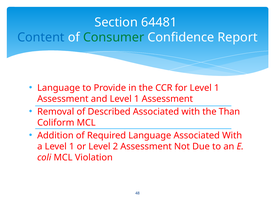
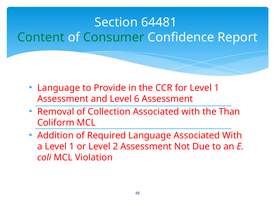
Content colour: blue -> green (41, 37)
and Level 1: 1 -> 6 (137, 99)
Described: Described -> Collection (109, 112)
